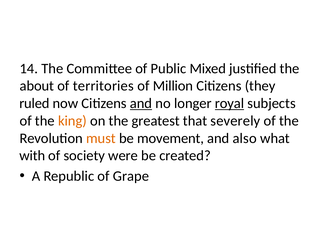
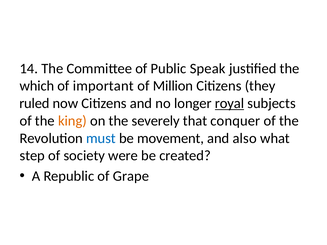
Mixed: Mixed -> Speak (208, 69)
about: about -> which (37, 86)
territories: territories -> important (103, 86)
and underline: present -> none (141, 103)
greatest: greatest -> severely (156, 121)
severely: severely -> conquer (235, 121)
must colour: orange -> blue (101, 138)
with: with -> step (32, 156)
